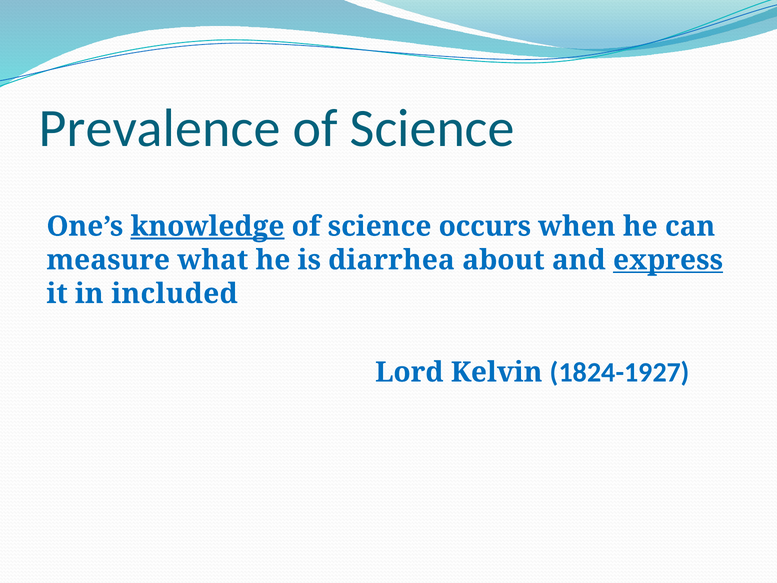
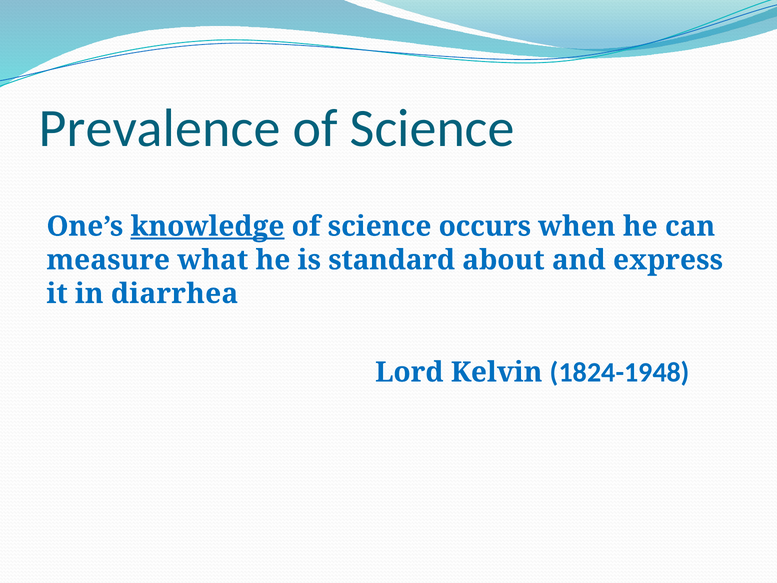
diarrhea: diarrhea -> standard (392, 260)
express underline: present -> none (668, 260)
included: included -> diarrhea (175, 294)
1824-1927: 1824-1927 -> 1824-1948 (620, 372)
